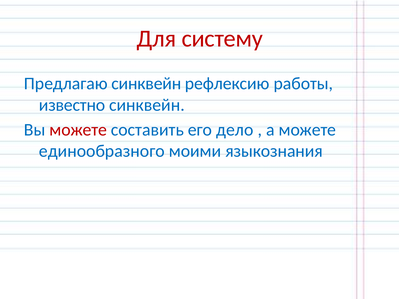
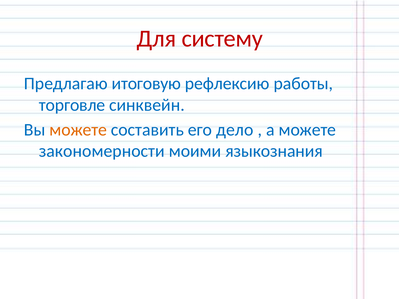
Предлагаю синквейн: синквейн -> итоговую (146, 84)
известно: известно -> торговле (72, 105)
можете colour: red -> orange (78, 130)
единообразного: единообразного -> закономерности (102, 151)
